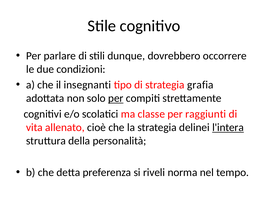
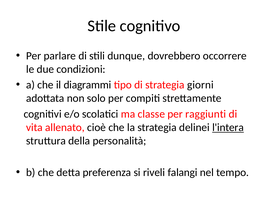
insegnanti: insegnanti -> diagrammi (87, 85)
grafia: grafia -> giorni (200, 85)
per underline: present -> none (116, 98)
norma: norma -> falangi (183, 172)
